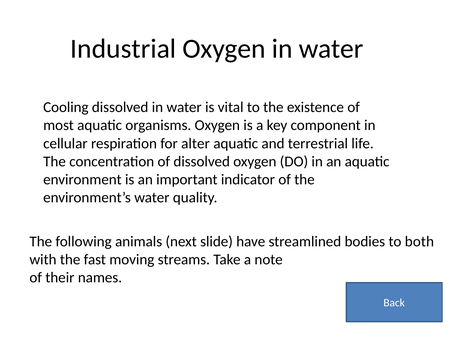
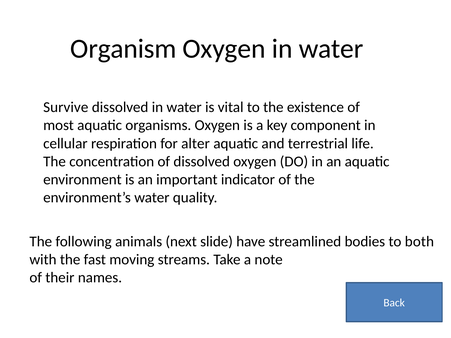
Industrial: Industrial -> Organism (123, 49)
Cooling: Cooling -> Survive (66, 107)
